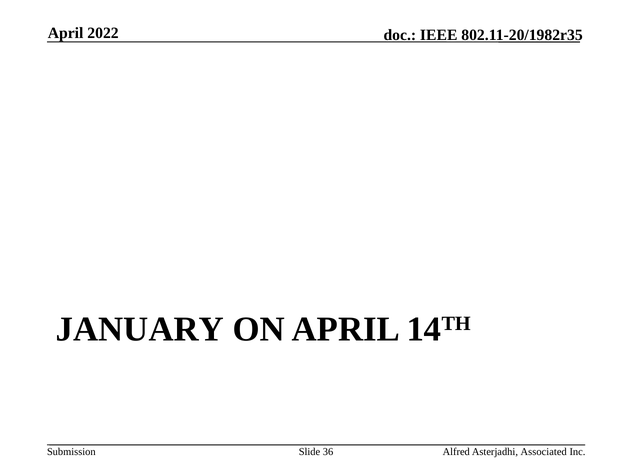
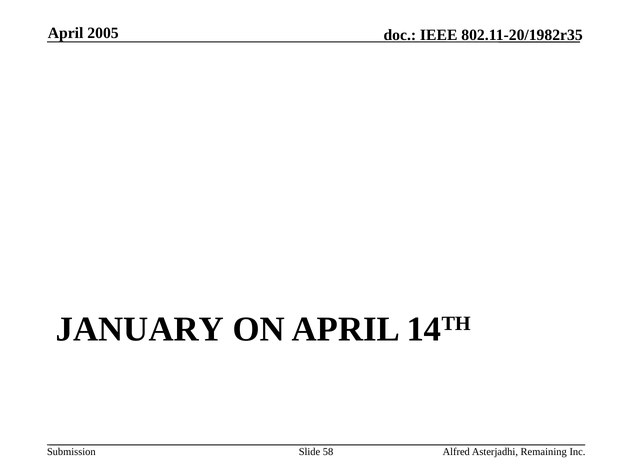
2022: 2022 -> 2005 (103, 33)
36: 36 -> 58 (328, 451)
Associated: Associated -> Remaining (544, 451)
